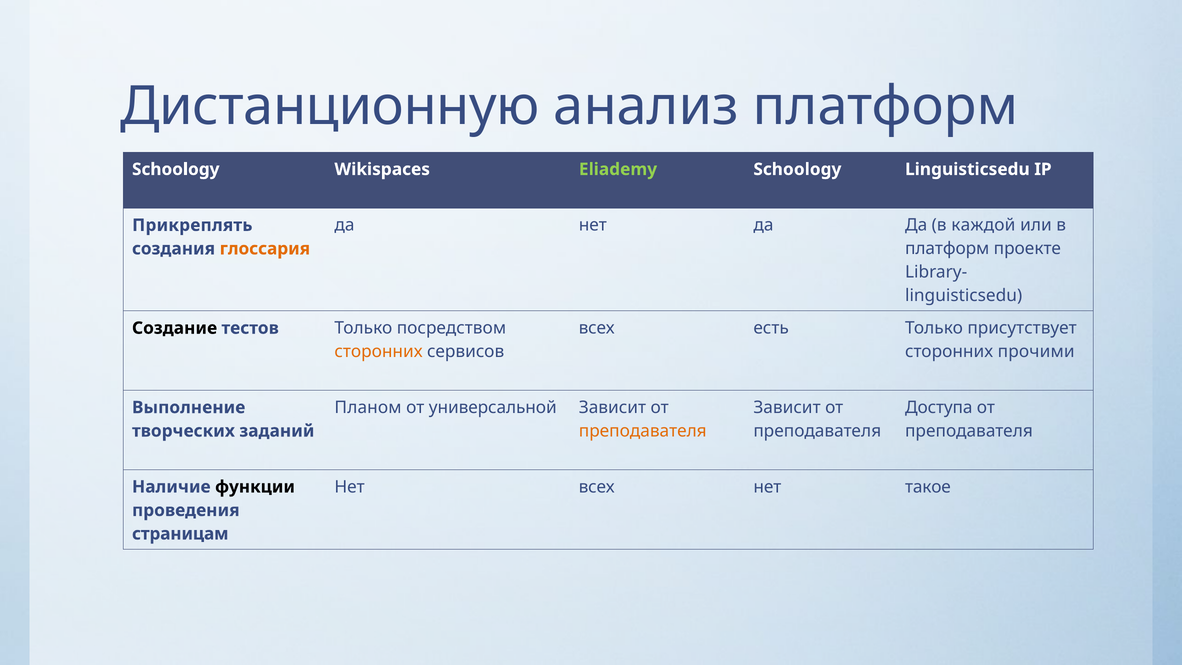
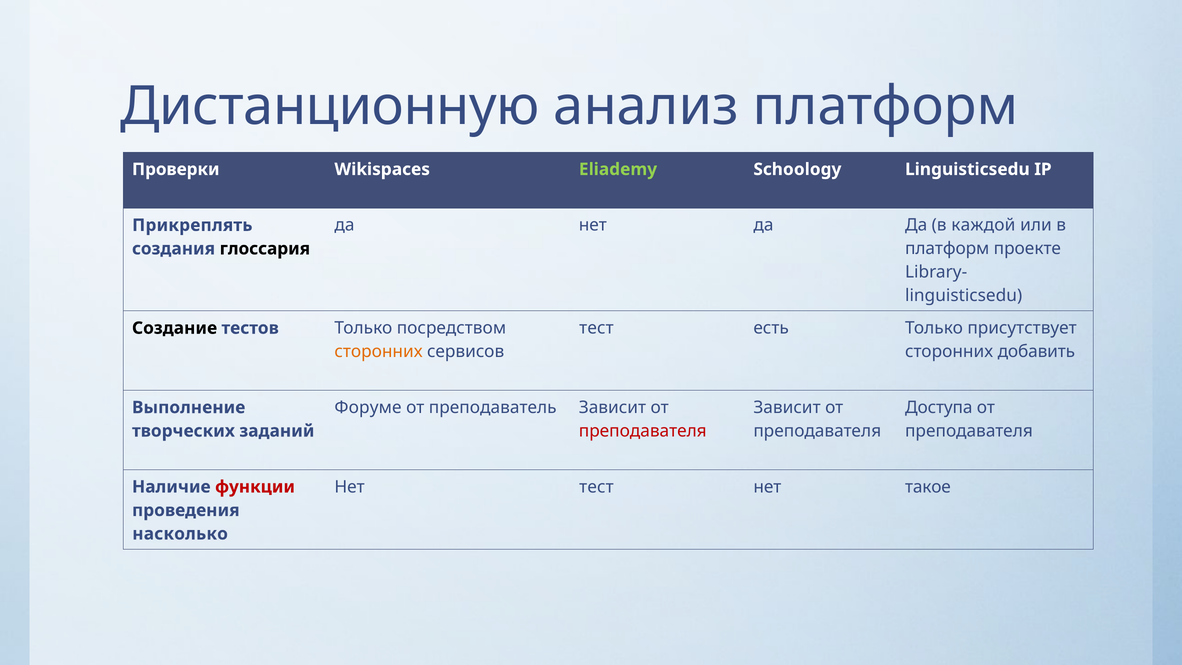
Schoology: Schoology -> Проверки (176, 169)
глоссария colour: orange -> black (265, 249)
всех: всех -> тест (596, 328)
прочими: прочими -> добавить (1036, 352)
Планом: Планом -> Форуме (368, 408)
универсальной: универсальной -> преподаватель (493, 408)
преподавателя colour: orange -> red (643, 431)
Нет всех: всех -> тест (596, 487)
функции colour: black -> red (255, 487)
страницам: страницам -> насколько (180, 534)
